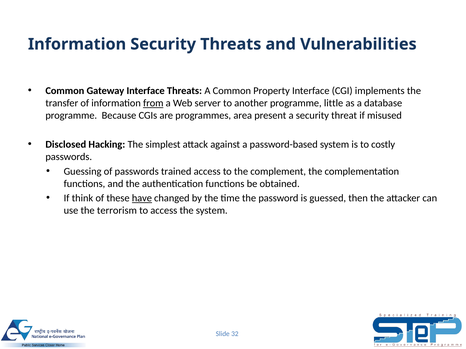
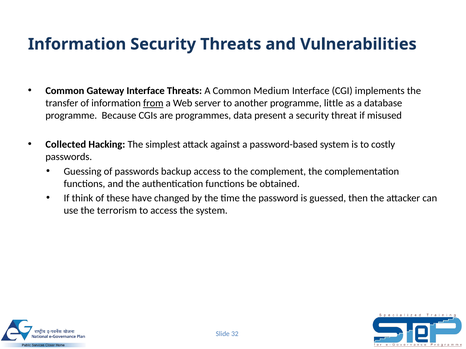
Property: Property -> Medium (272, 91)
area: area -> data (243, 116)
Disclosed: Disclosed -> Collected (66, 145)
trained: trained -> backup (176, 172)
have underline: present -> none (142, 198)
